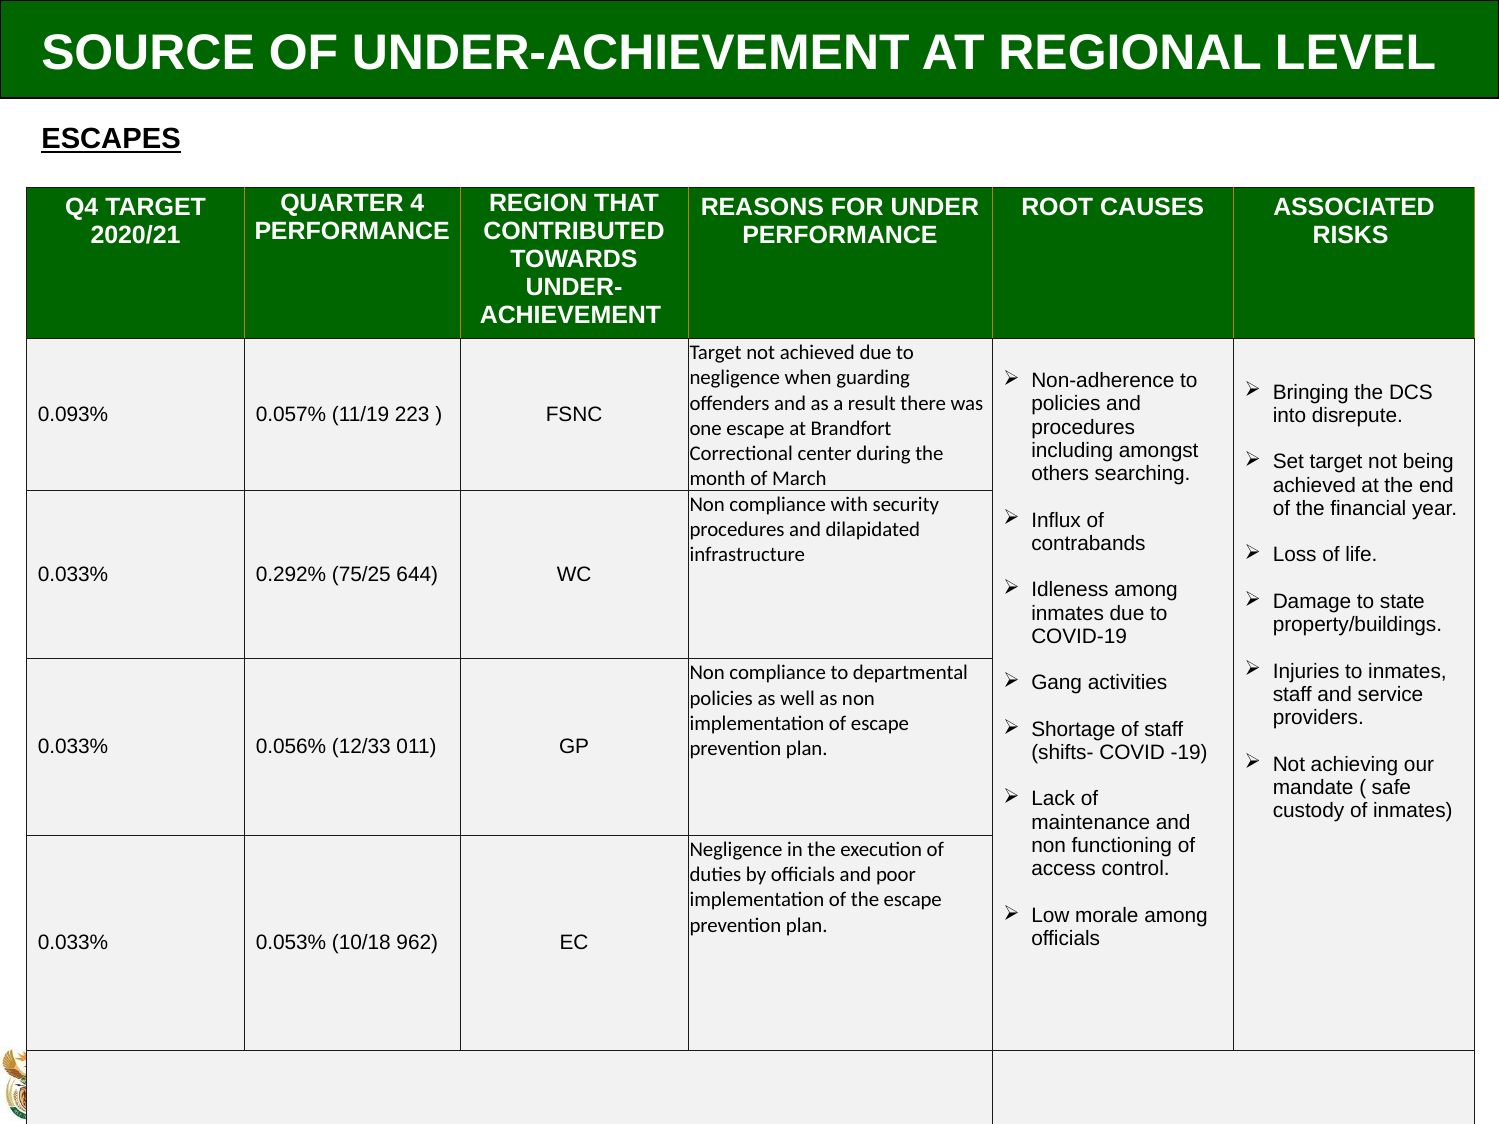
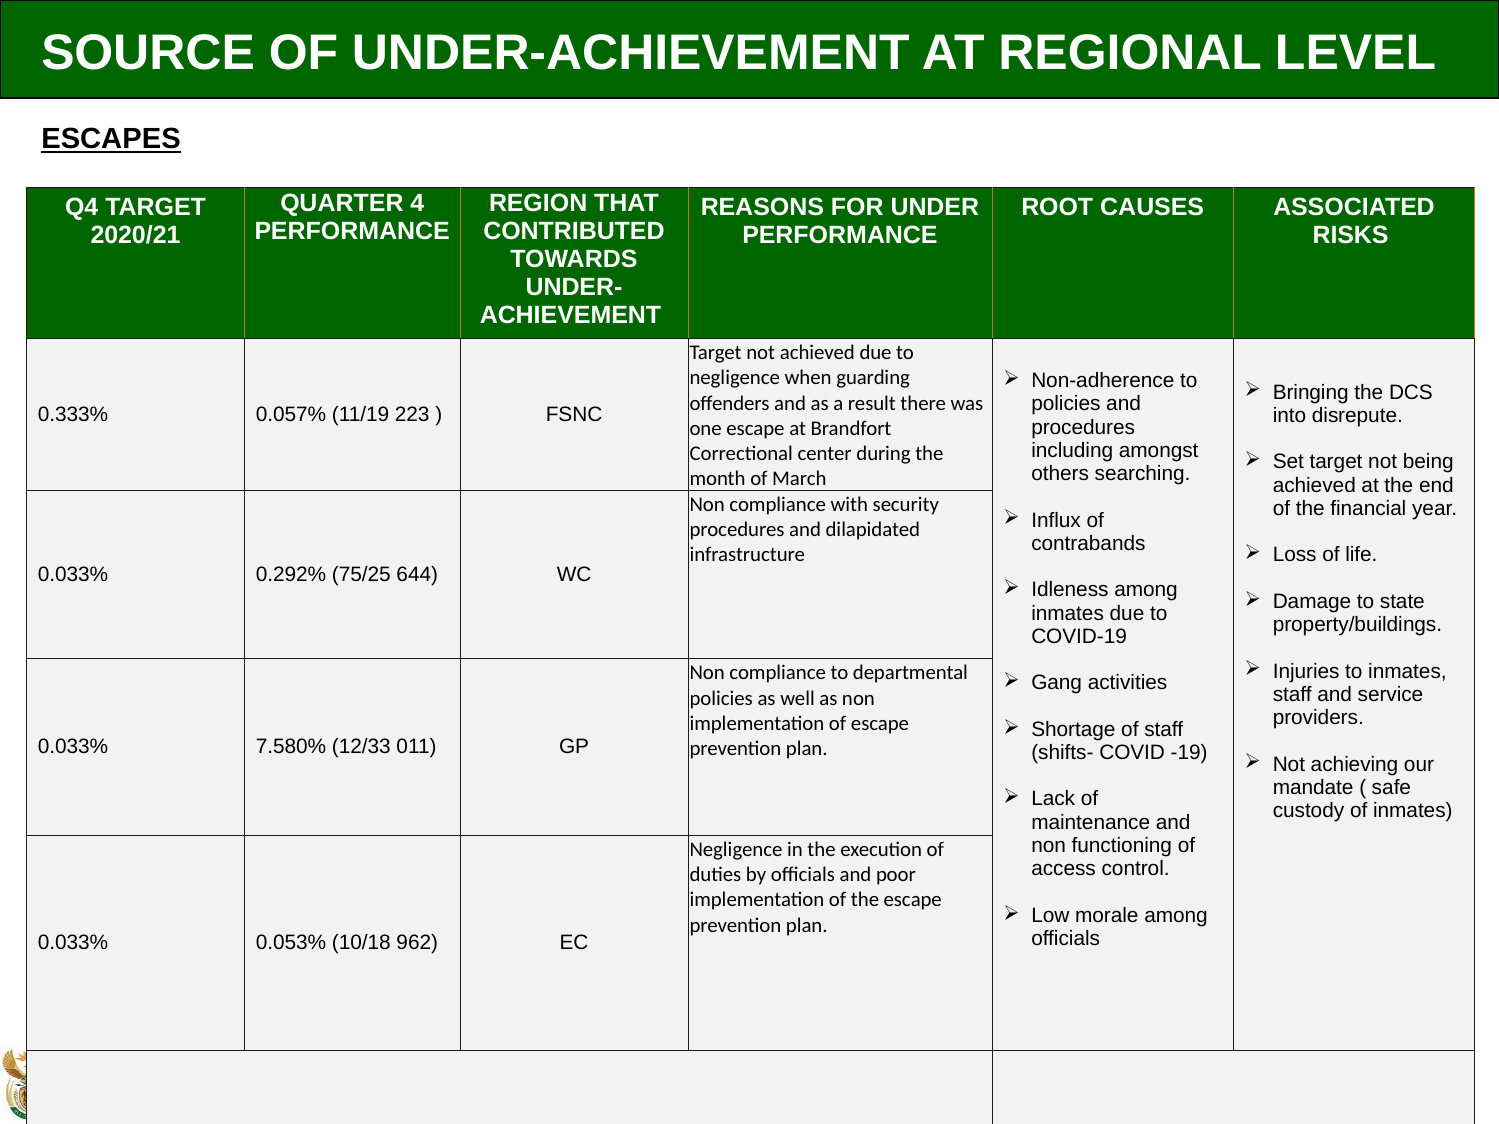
0.093%: 0.093% -> 0.333% (73, 415)
0.056%: 0.056% -> 7.580% (291, 747)
